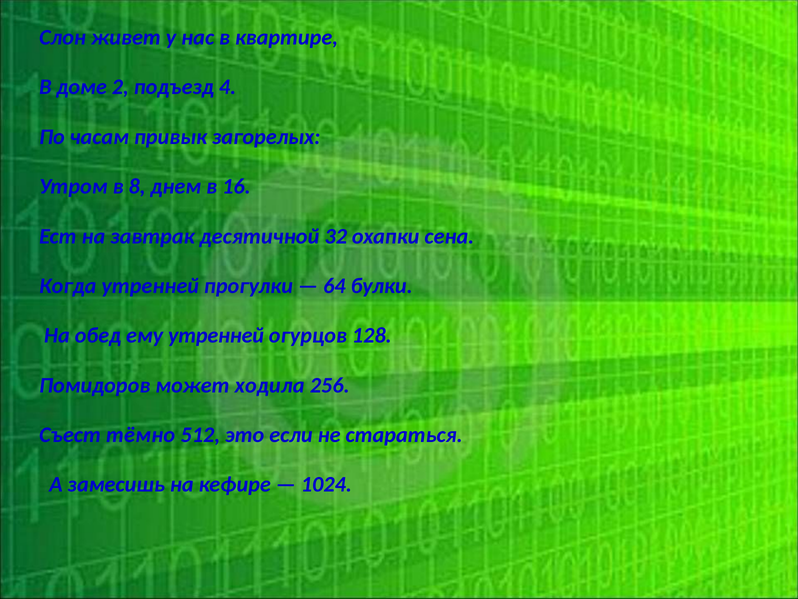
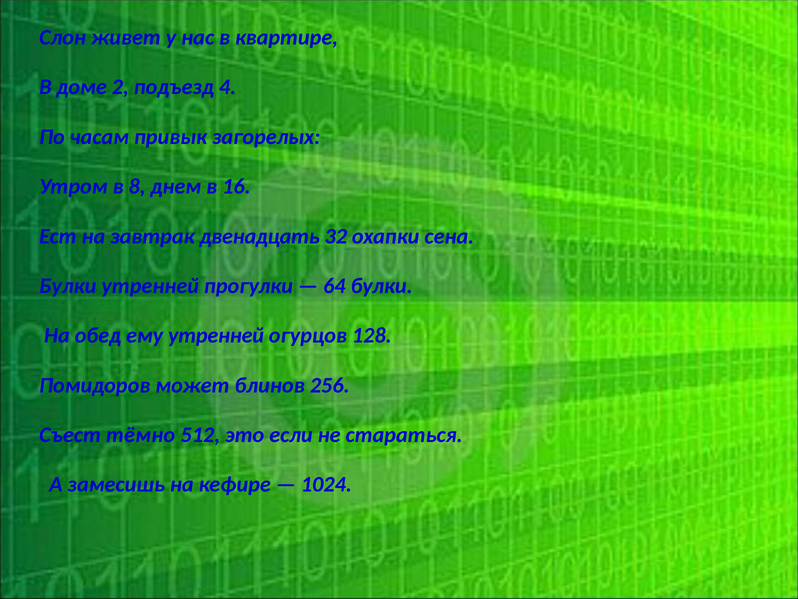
десятичной: десятичной -> двенадцать (260, 236)
Когда: Когда -> Булки (68, 286)
ходила: ходила -> блинов (270, 385)
